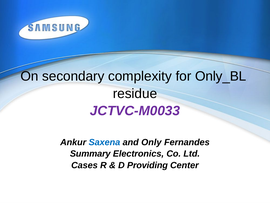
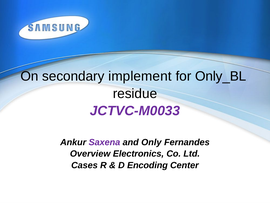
complexity: complexity -> implement (140, 76)
Saxena colour: blue -> purple (104, 142)
Summary: Summary -> Overview (90, 153)
Providing: Providing -> Encoding (147, 165)
